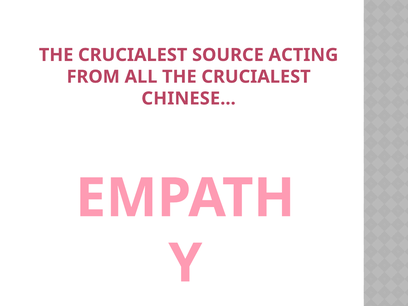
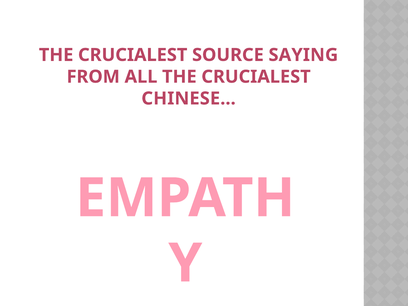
ACTING: ACTING -> SAYING (303, 55)
